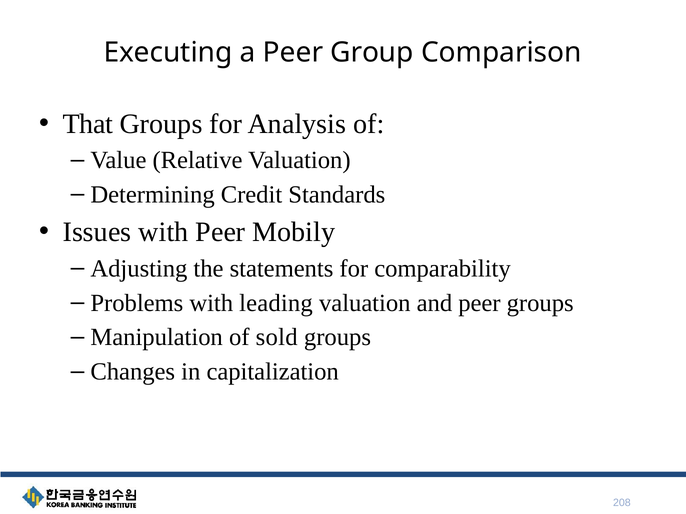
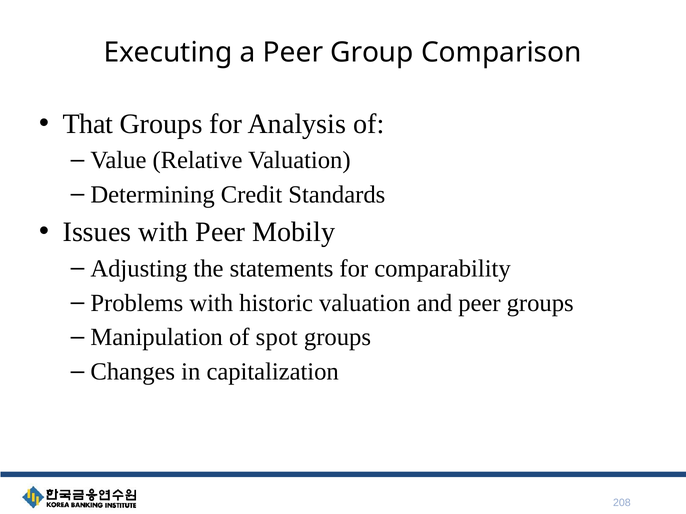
leading: leading -> historic (276, 303)
sold: sold -> spot (277, 338)
